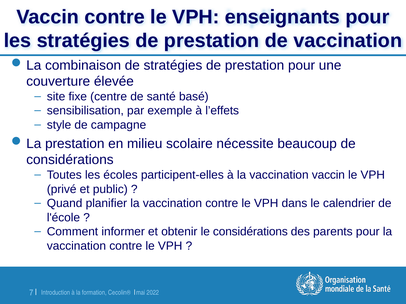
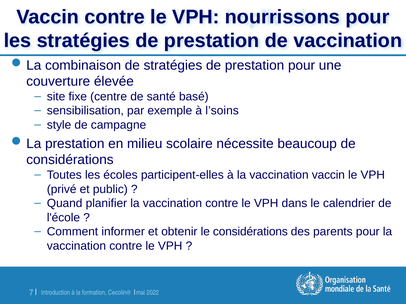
enseignants: enseignants -> nourrissons (282, 17)
l’effets: l’effets -> l’soins (222, 111)
